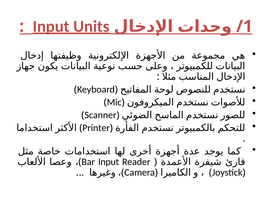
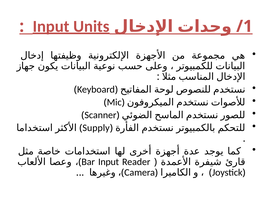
Printer: Printer -> Supply (96, 128)
